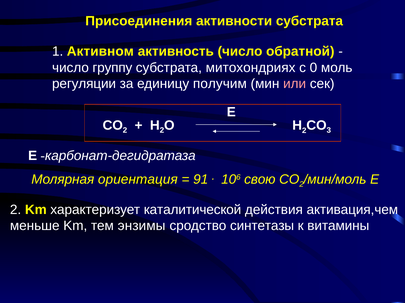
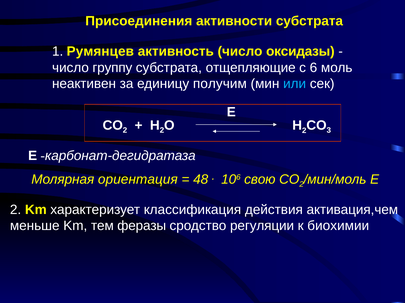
Активном: Активном -> Румянцев (100, 52)
обратной: обратной -> оксидазы (300, 52)
митохондриях: митохондриях -> отщепляющие (251, 68)
0: 0 -> 6 (313, 68)
регуляции: регуляции -> неактивен (84, 84)
или colour: pink -> light blue (295, 84)
91: 91 -> 48 (201, 180)
каталитической: каталитической -> классификация (192, 210)
энзимы: энзимы -> феразы (142, 226)
синтетазы: синтетазы -> регуляции (262, 226)
витамины: витамины -> биохимии (338, 226)
